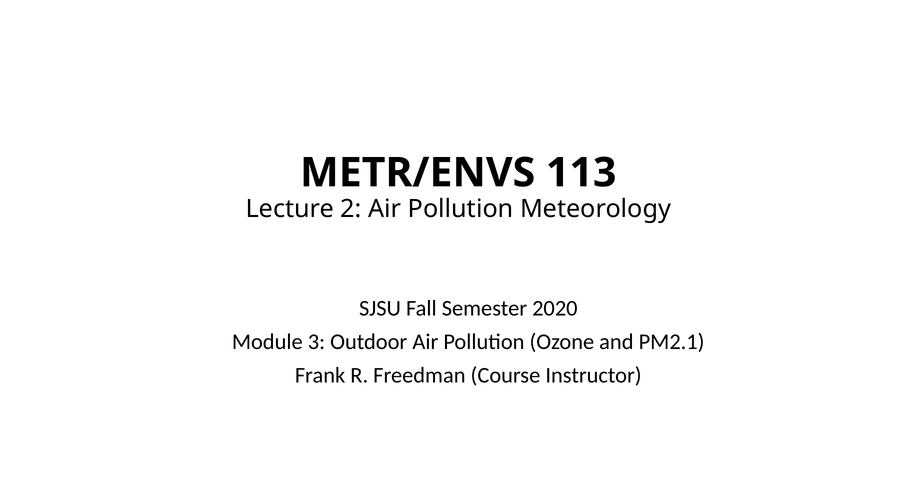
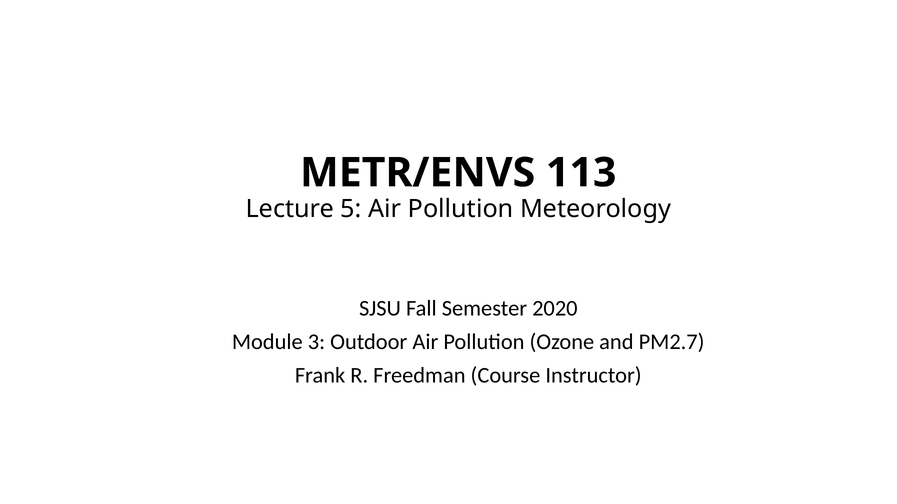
2: 2 -> 5 (351, 209)
PM2.1: PM2.1 -> PM2.7 (672, 342)
